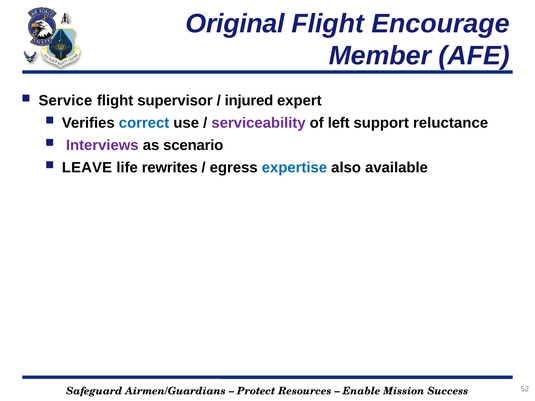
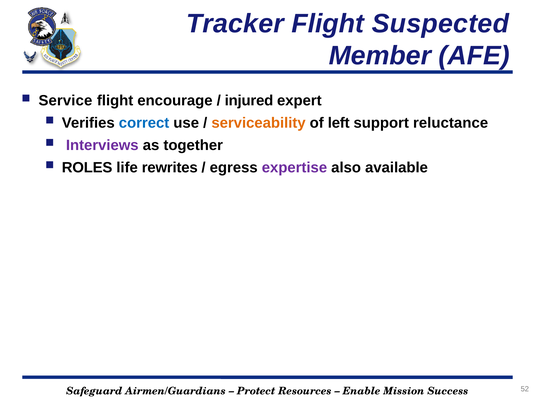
Original: Original -> Tracker (235, 24)
Encourage: Encourage -> Suspected (440, 24)
supervisor: supervisor -> encourage (175, 101)
serviceability colour: purple -> orange (259, 123)
scenario: scenario -> together (193, 145)
LEAVE: LEAVE -> ROLES (87, 168)
expertise colour: blue -> purple (294, 168)
